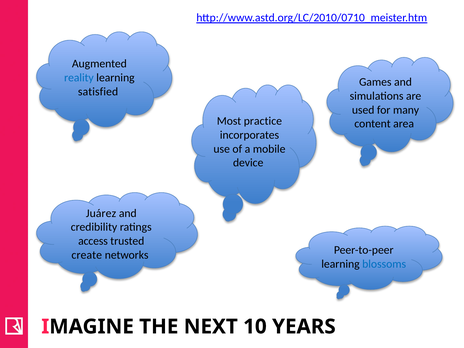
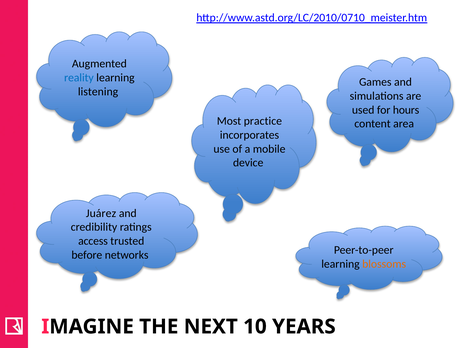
satisfied: satisfied -> listening (98, 92)
many: many -> hours (406, 110)
create: create -> before (87, 255)
blossoms colour: blue -> orange (384, 264)
